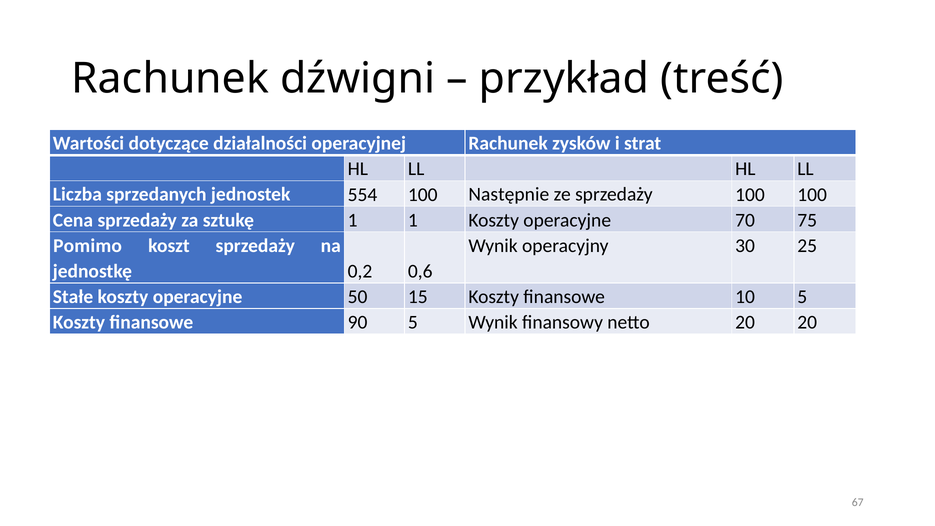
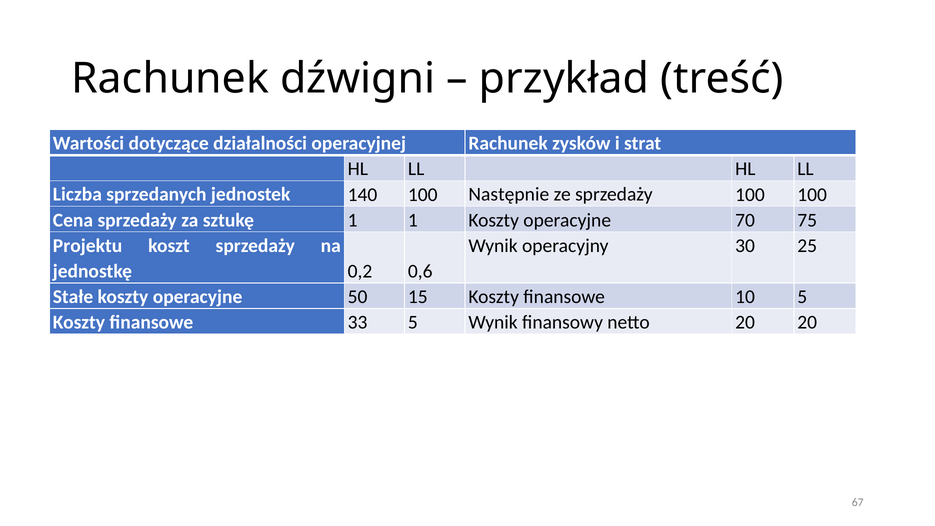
554: 554 -> 140 (362, 195)
Pomimo: Pomimo -> Projektu (88, 246)
90: 90 -> 33 (358, 322)
